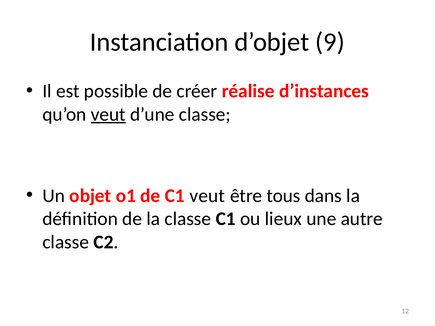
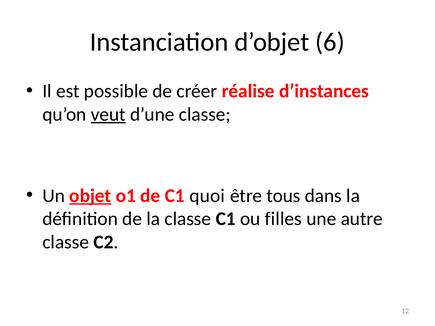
9: 9 -> 6 (330, 42)
objet underline: none -> present (90, 196)
C1 veut: veut -> quoi (207, 196)
lieux: lieux -> filles (283, 219)
